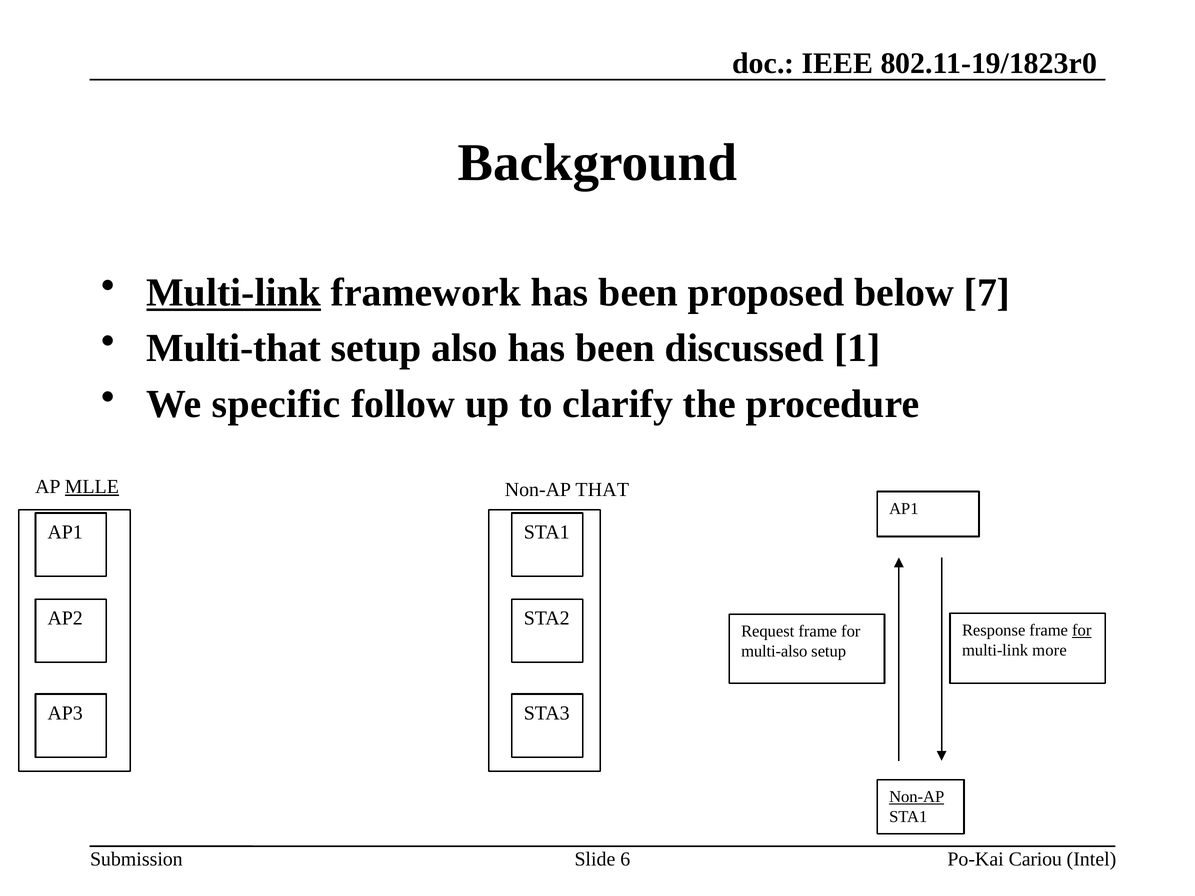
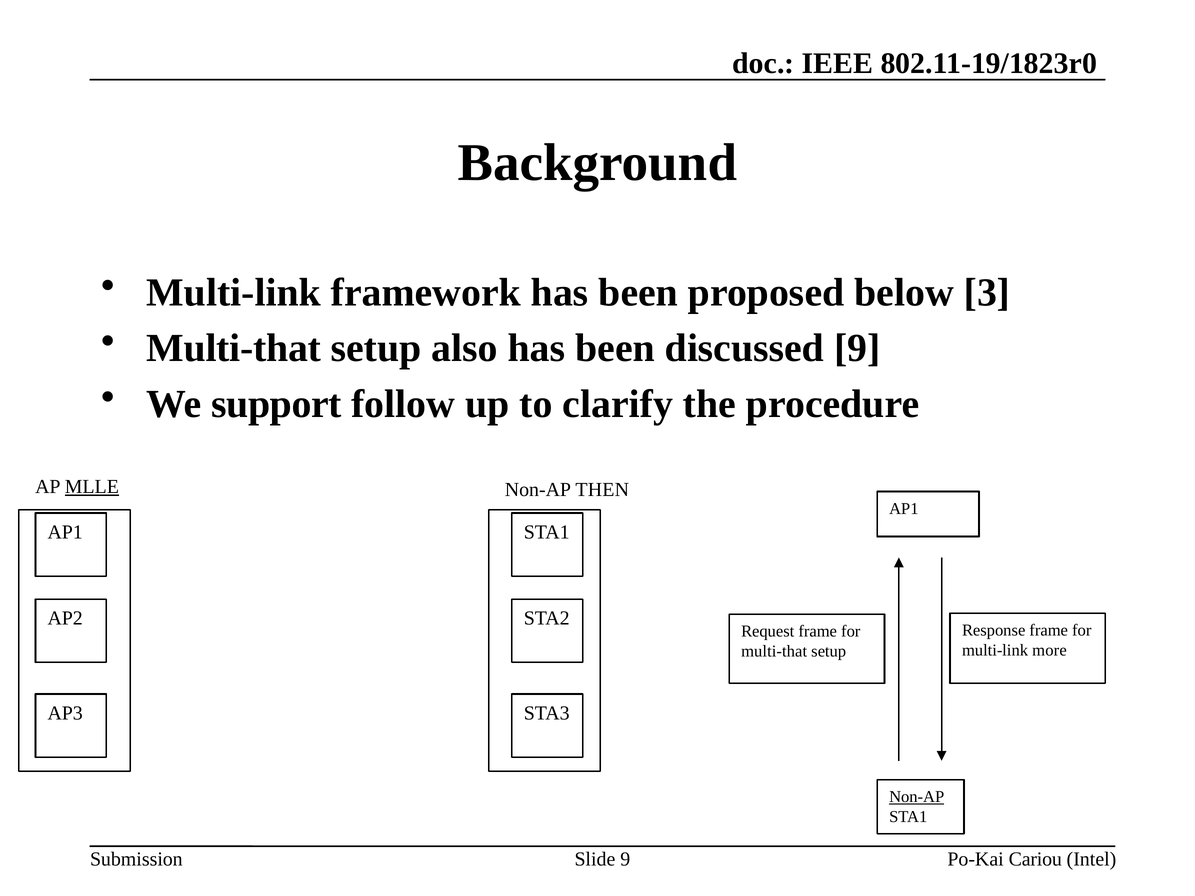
Multi-link underline: present -> none (234, 293)
7: 7 -> 3 (987, 293)
discussed 1: 1 -> 9 (857, 348)
specific: specific -> support (277, 404)
THAT: THAT -> THEN (602, 490)
for underline: present -> none (1082, 630)
multi-also: multi-also -> multi-that (774, 651)
Slide 6: 6 -> 9 (625, 860)
